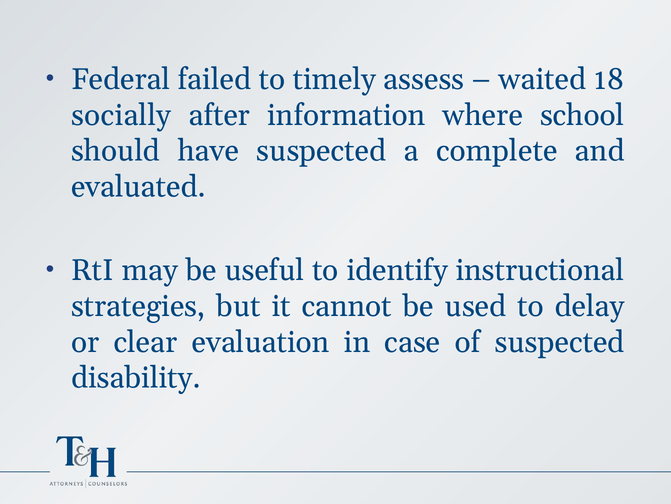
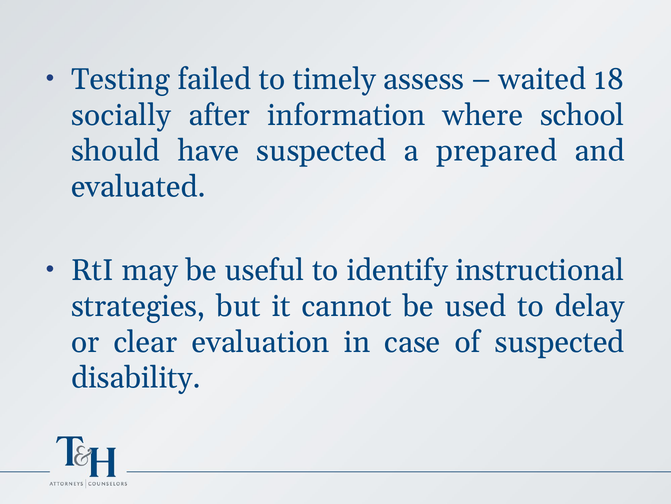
Federal: Federal -> Testing (120, 79)
complete: complete -> prepared (497, 151)
